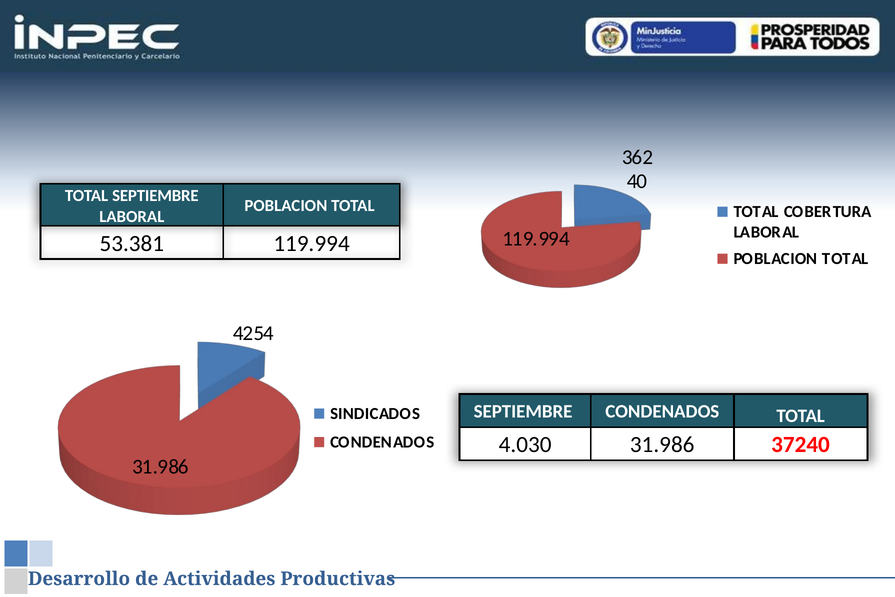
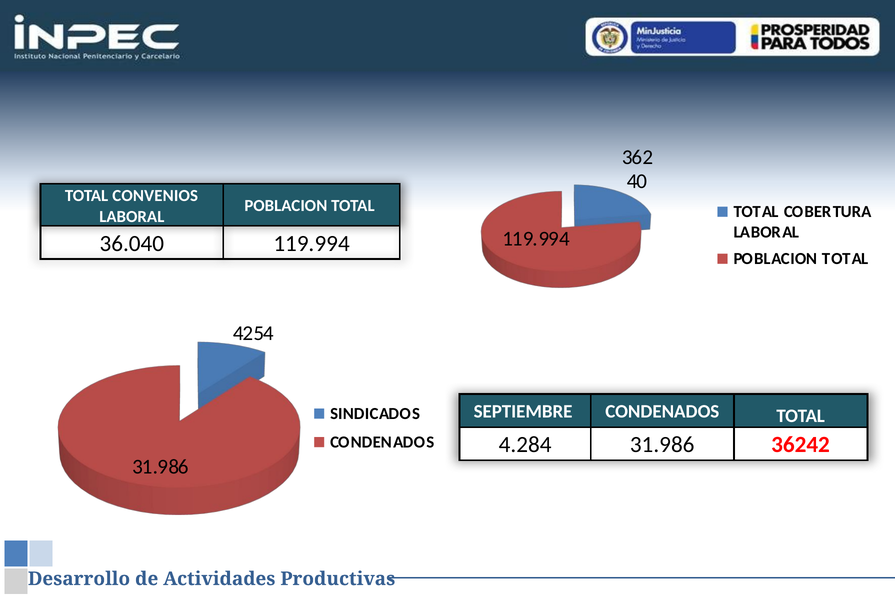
SEPTIEMBRE: SEPTIEMBRE -> CONVENIOS (155, 196)
53.381: 53.381 -> 36.040 (132, 243)
4.030: 4.030 -> 4.284 (525, 445)
37240: 37240 -> 36242 (801, 445)
